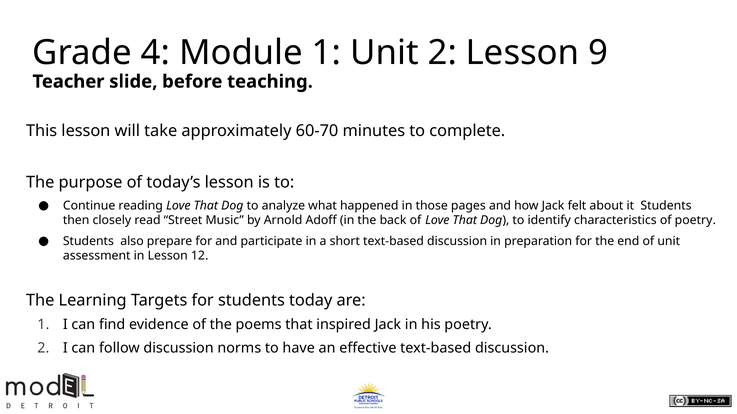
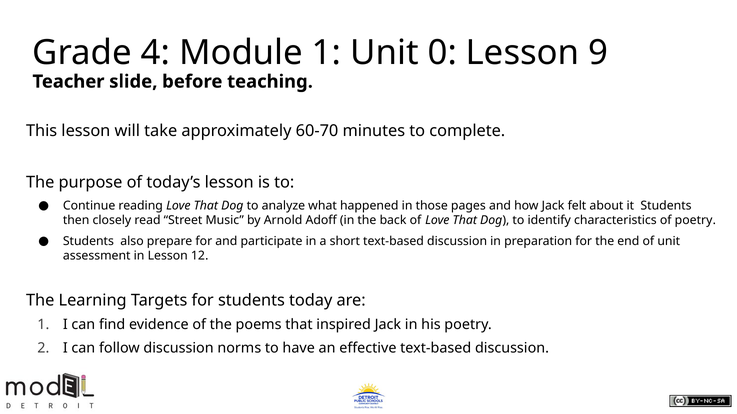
Unit 2: 2 -> 0 (442, 53)
